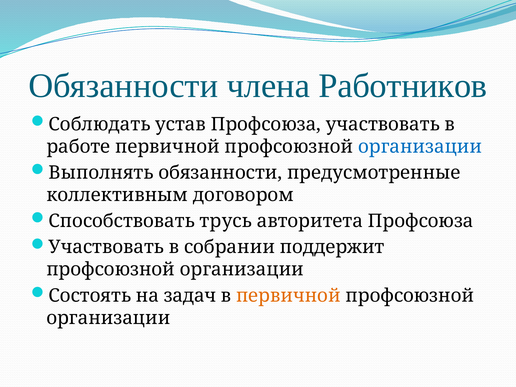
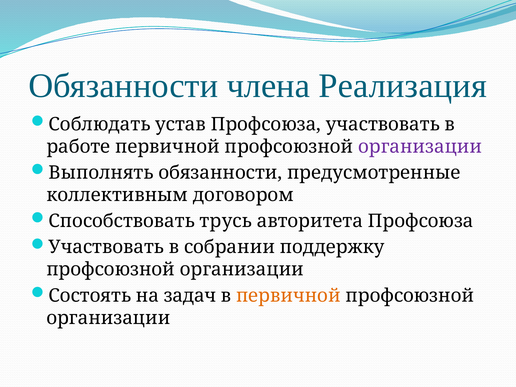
Работников: Работников -> Реализация (403, 86)
организации colour: blue -> purple (420, 147)
поддержит: поддержит -> поддержку (332, 247)
